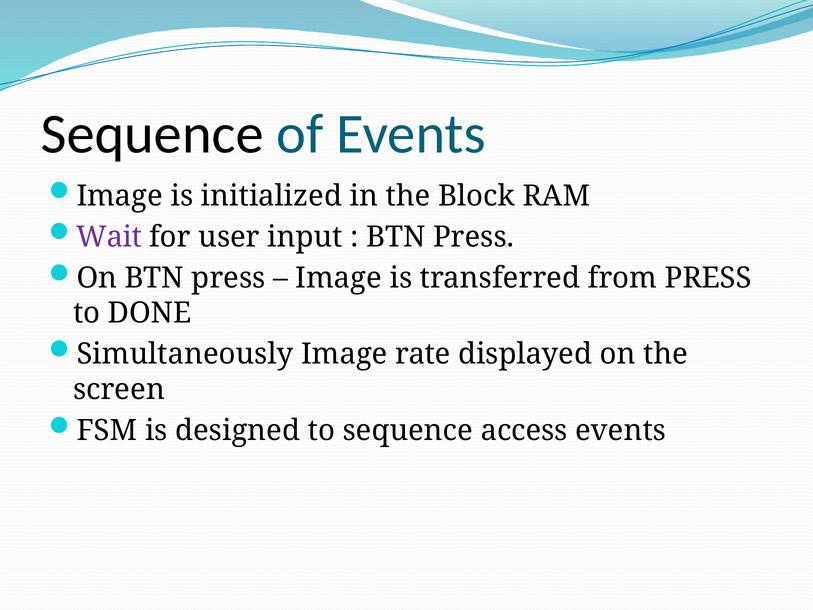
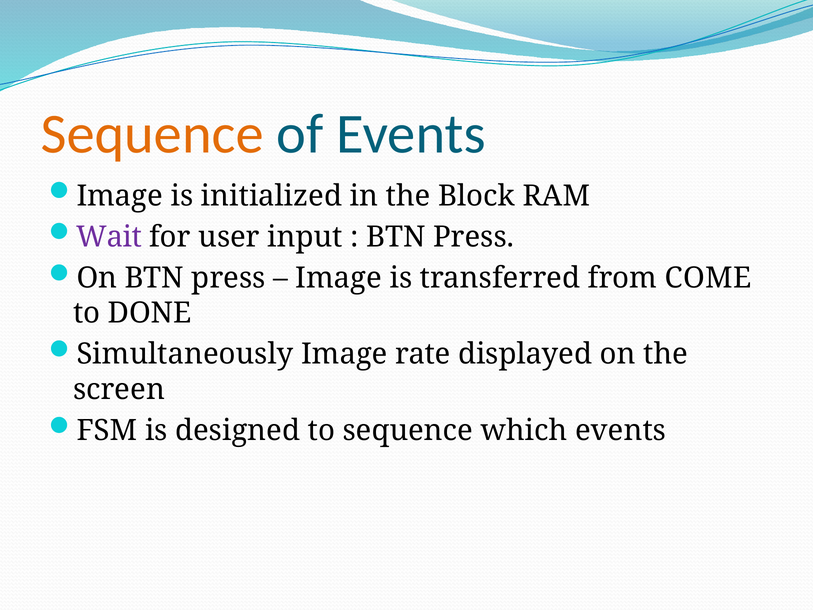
Sequence colour: black -> orange (152, 134)
from PRESS: PRESS -> COME (708, 278)
access: access -> which (524, 430)
